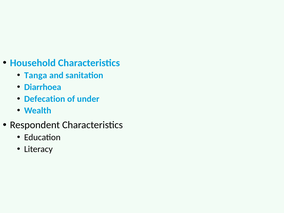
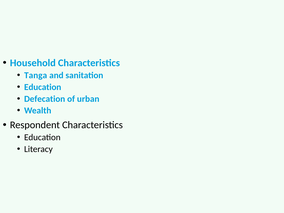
Diarrhoea: Diarrhoea -> Education (43, 87)
under: under -> urban (88, 99)
